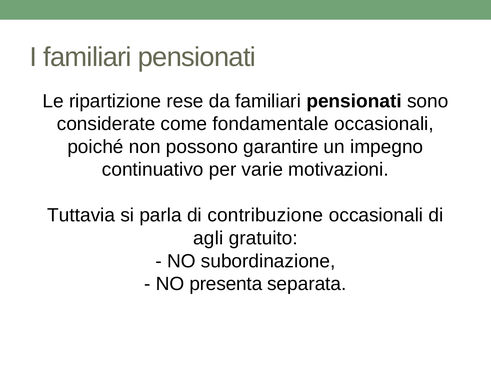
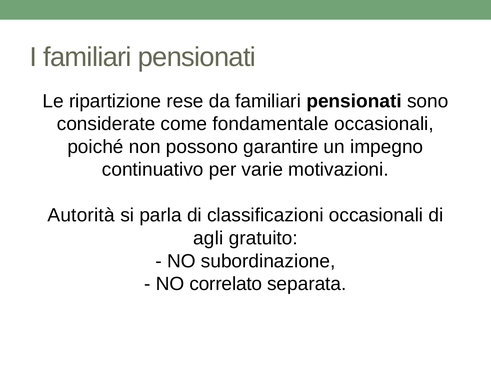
Tuttavia: Tuttavia -> Autorità (81, 215)
contribuzione: contribuzione -> classificazioni (265, 215)
presenta: presenta -> correlato (226, 284)
